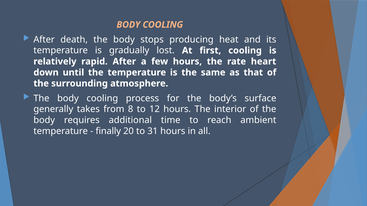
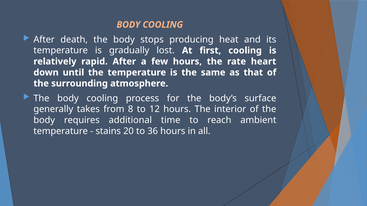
finally: finally -> stains (108, 131)
31: 31 -> 36 (153, 131)
